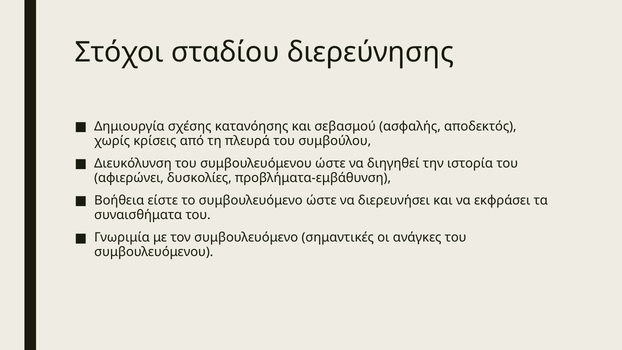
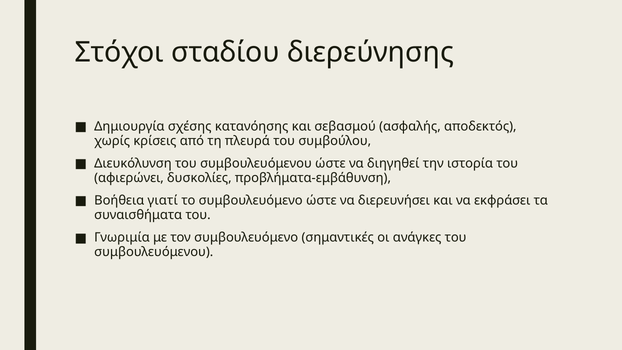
είστε: είστε -> γιατί (163, 200)
